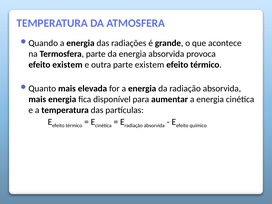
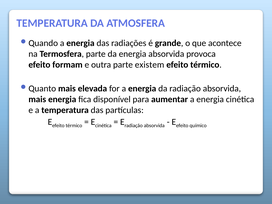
efeito existem: existem -> formam (67, 65)
